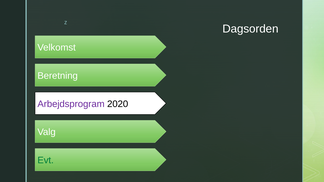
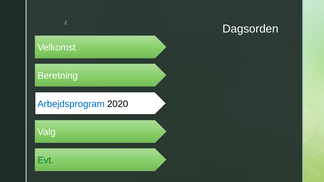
Arbejdsprogram colour: purple -> blue (71, 104)
